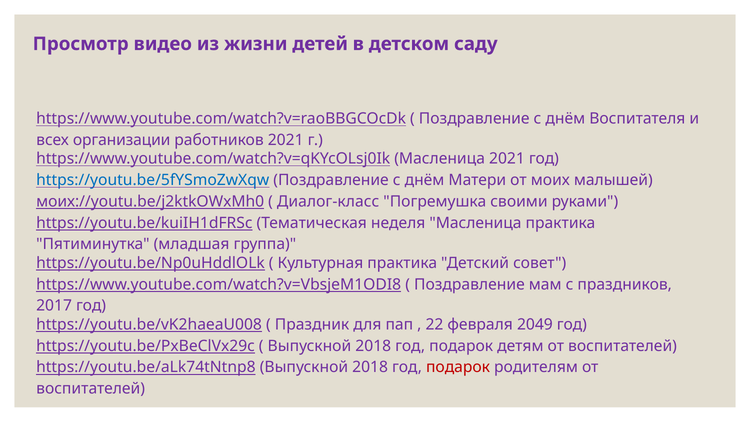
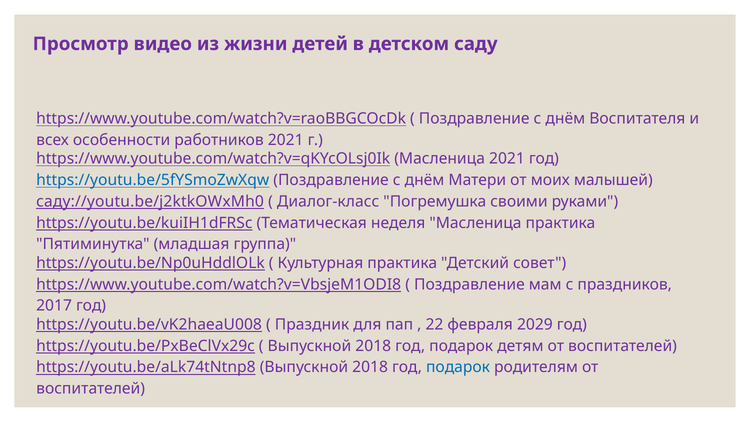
организации: организации -> особенности (122, 140)
моих://youtu.be/j2ktkOWxMh0: моих://youtu.be/j2ktkOWxMh0 -> саду://youtu.be/j2ktkOWxMh0 (150, 201)
2049: 2049 -> 2029 (535, 324)
подарок colour: red -> blue (458, 367)
